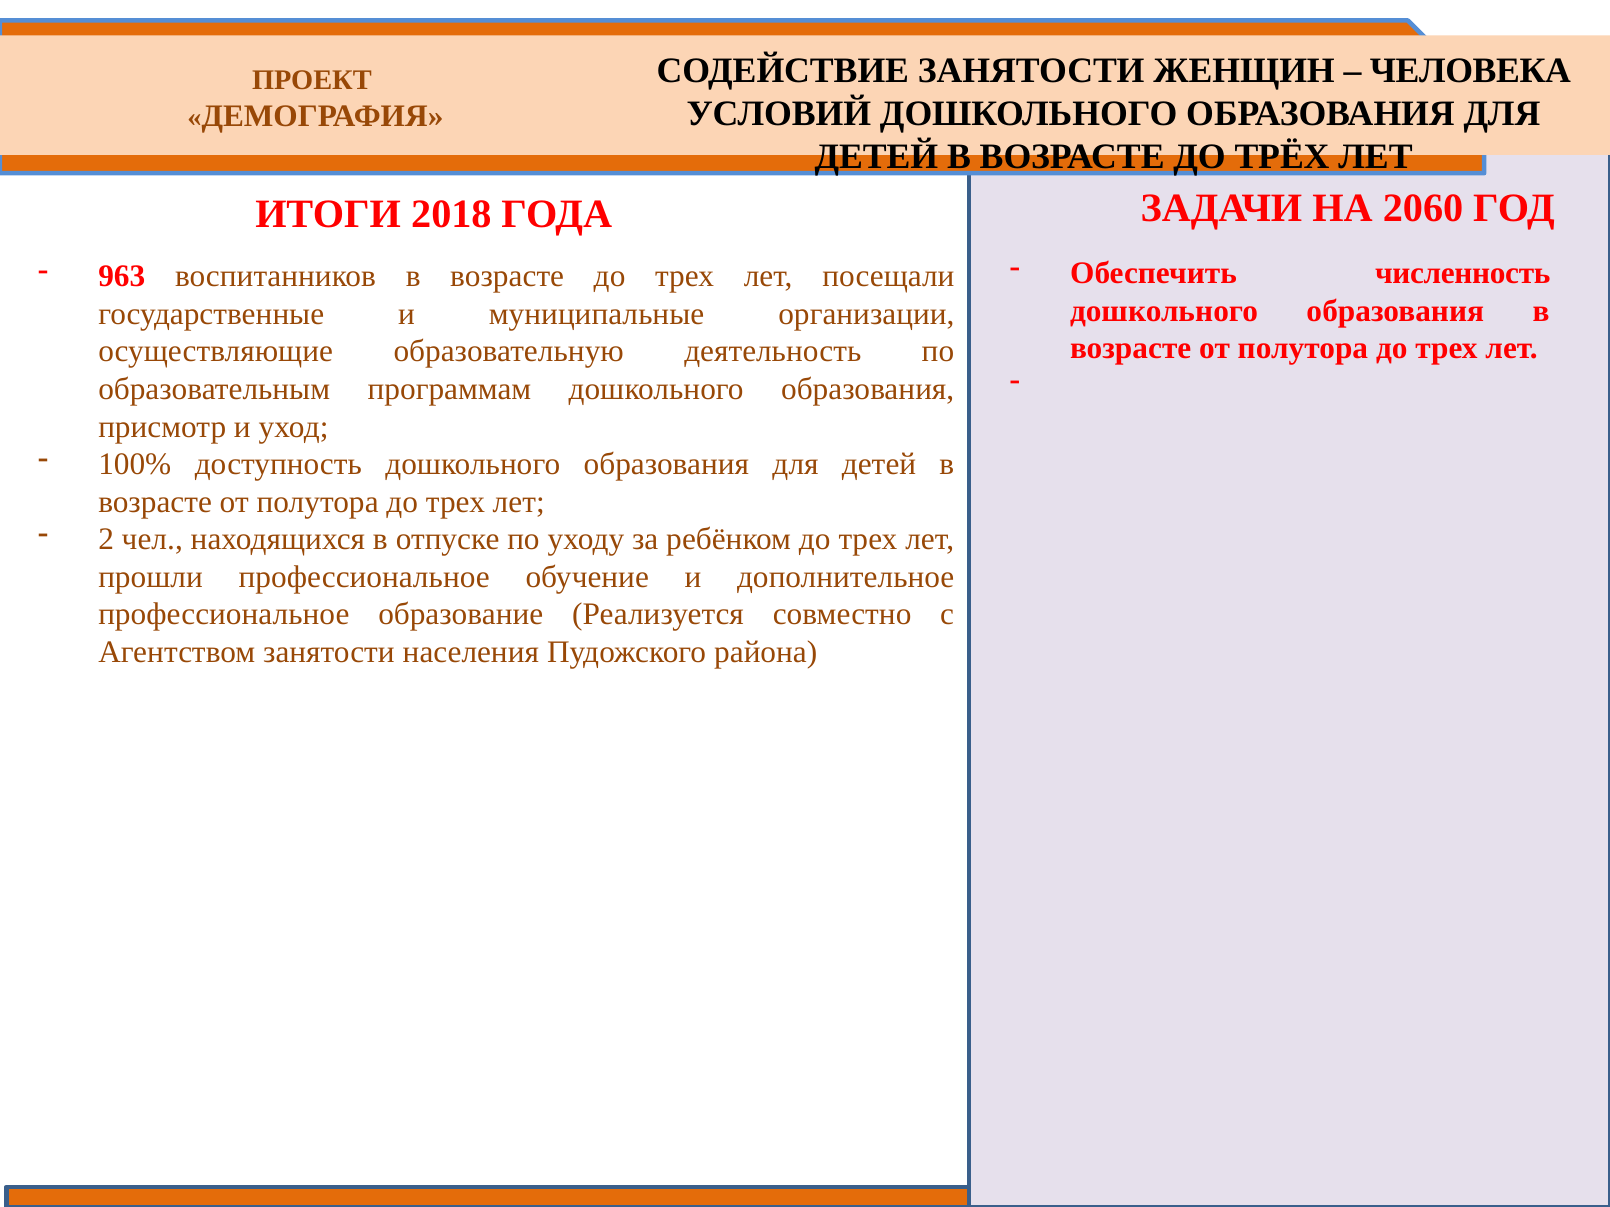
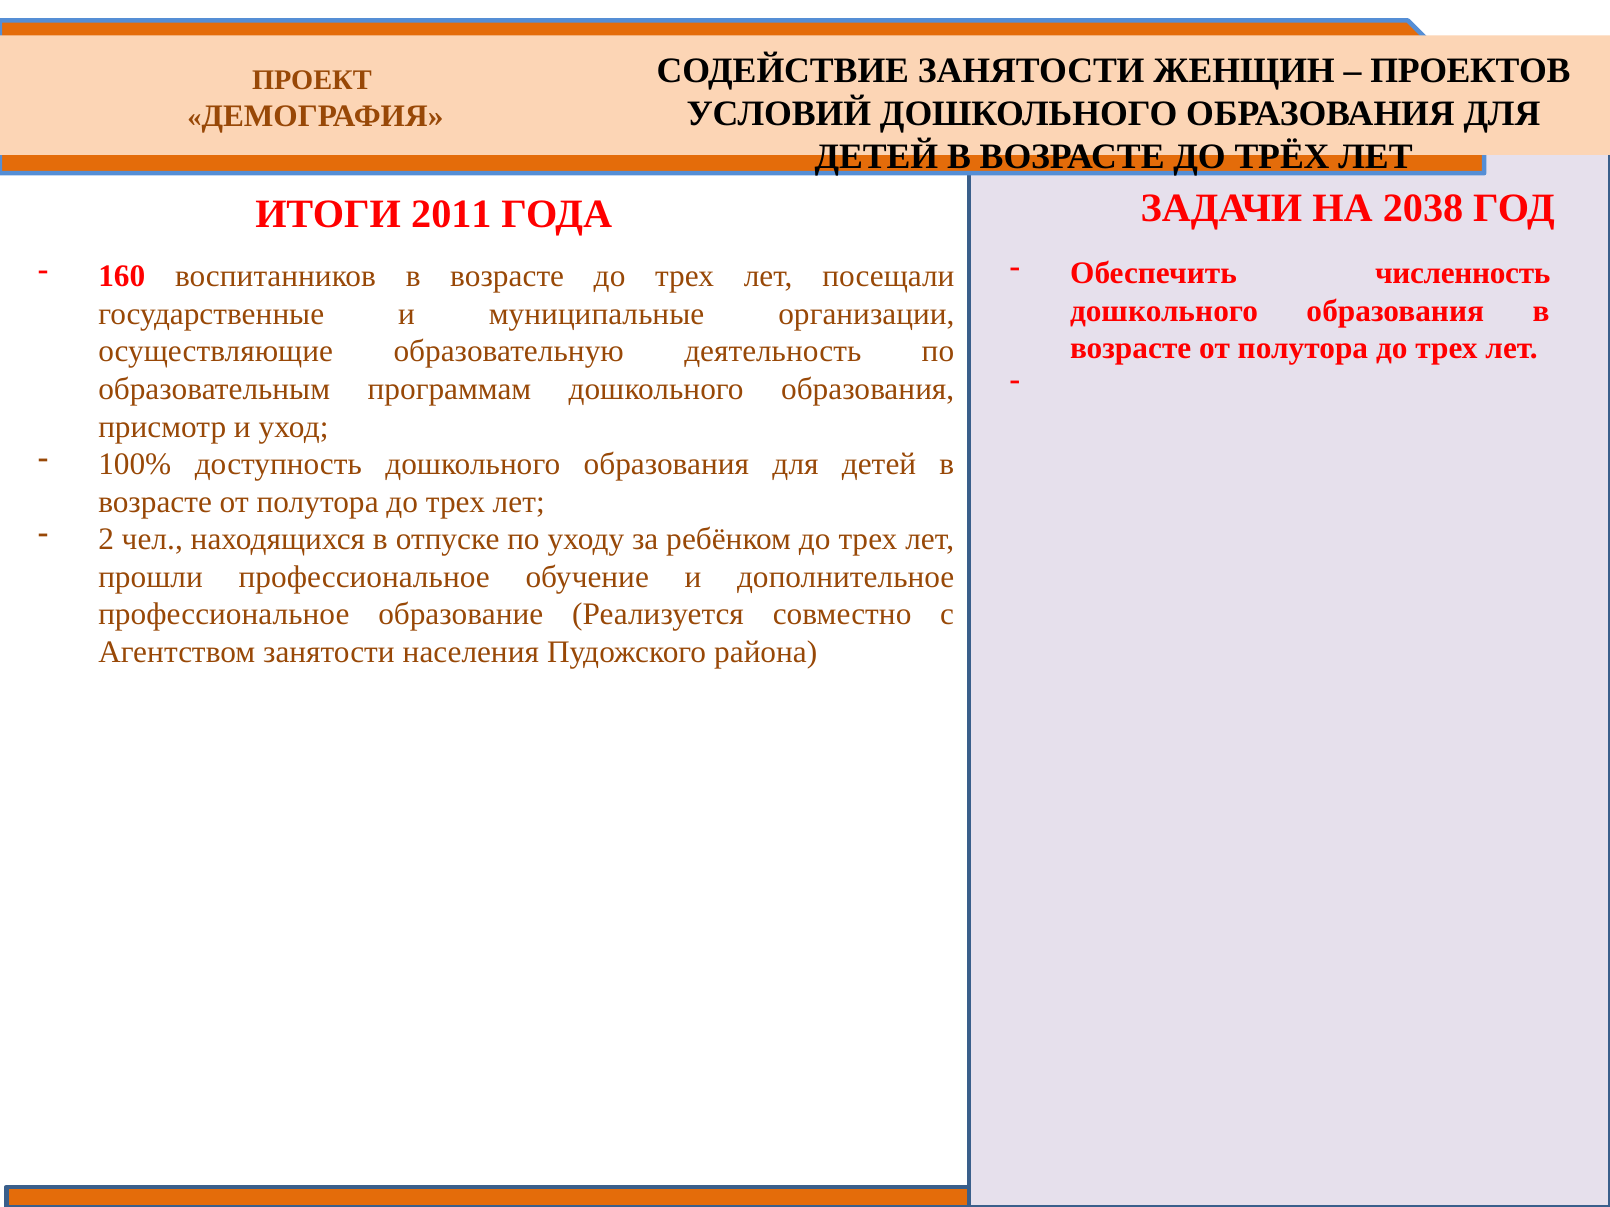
ЧЕЛОВЕКА: ЧЕЛОВЕКА -> ПРОЕКТОВ (1470, 71)
2060: 2060 -> 2038 (1423, 208)
2018: 2018 -> 2011 (451, 214)
963: 963 -> 160 (122, 277)
